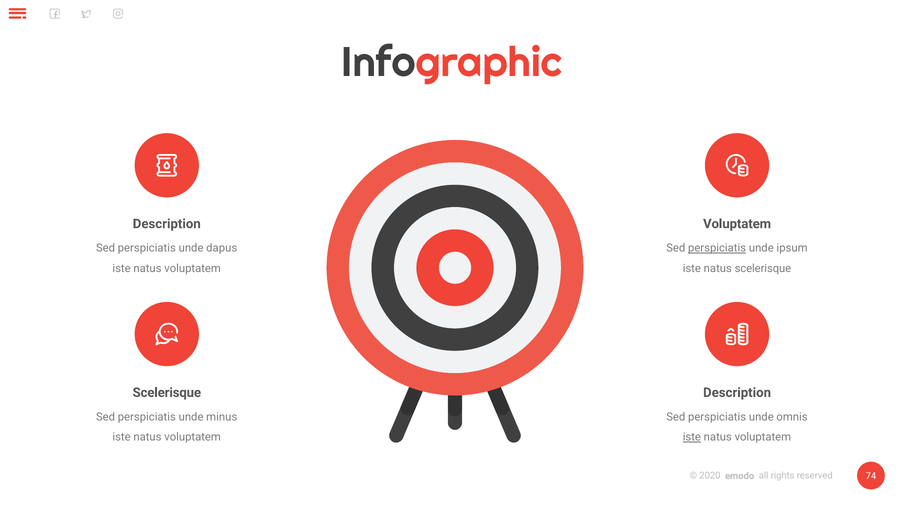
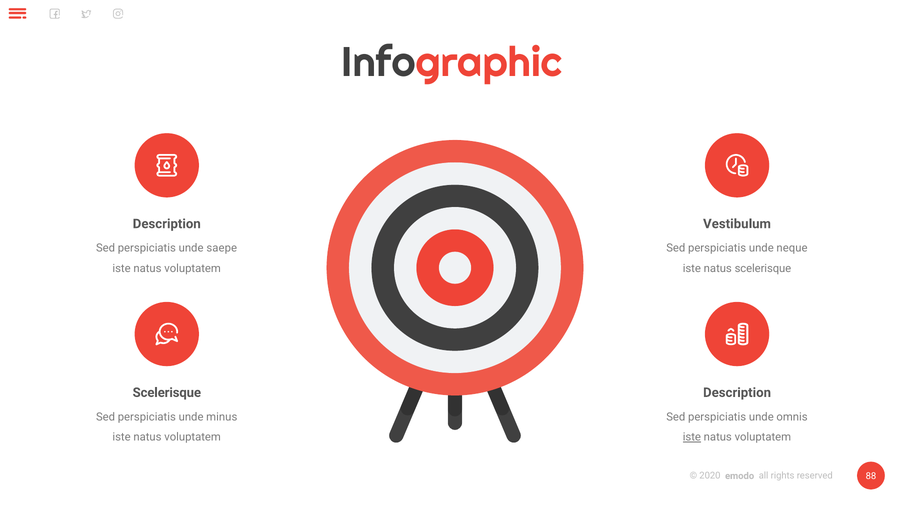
Voluptatem: Voluptatem -> Vestibulum (737, 224)
dapus: dapus -> saepe (222, 248)
perspiciatis underline: present -> none (717, 248)
ipsum: ipsum -> neque (792, 248)
74: 74 -> 88 (871, 477)
